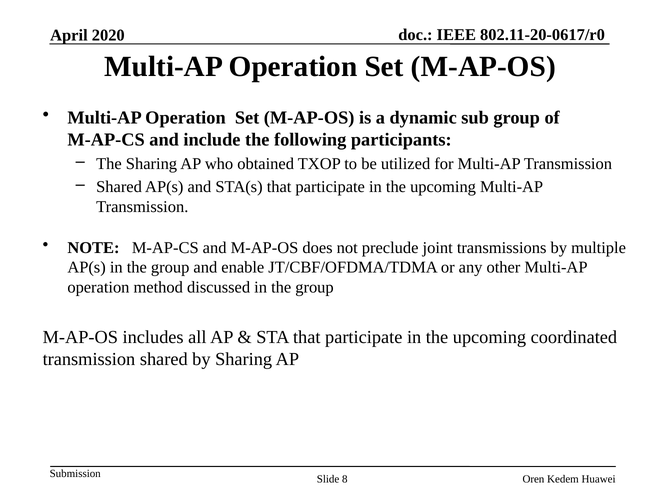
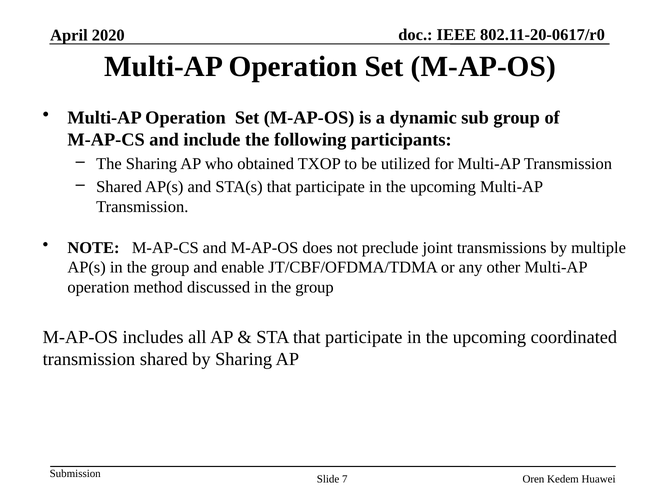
8: 8 -> 7 (345, 479)
